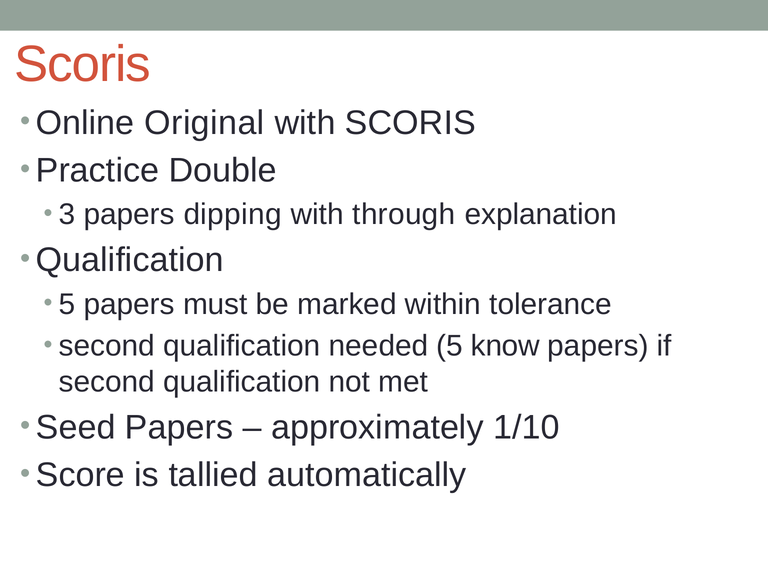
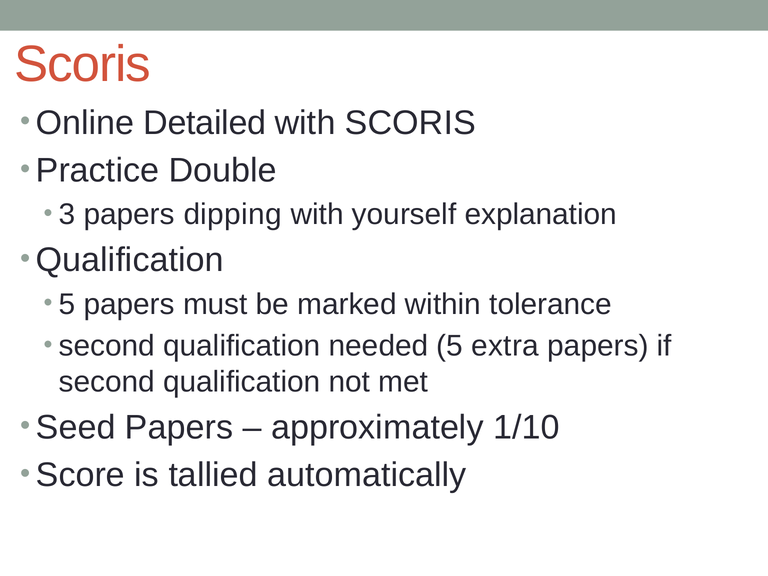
Original: Original -> Detailed (205, 123)
through: through -> yourself (404, 215)
know: know -> extra (505, 346)
